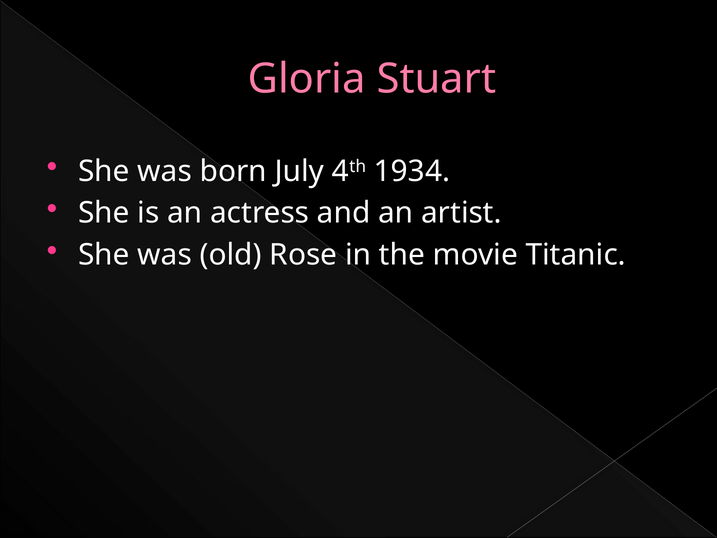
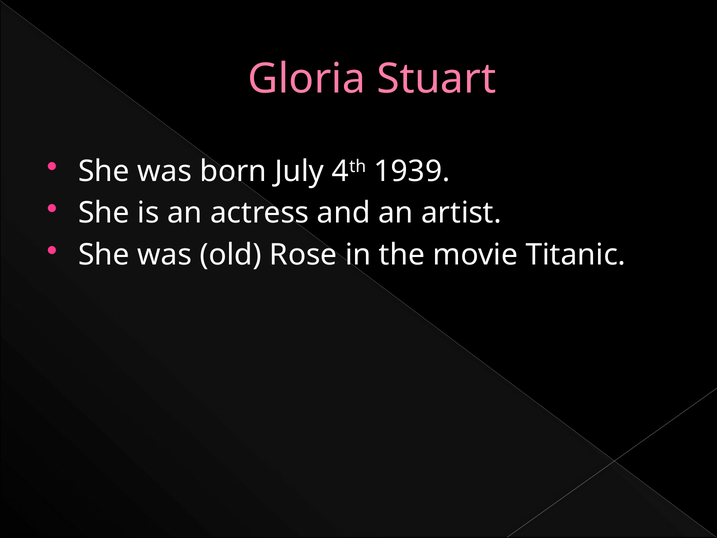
1934: 1934 -> 1939 (412, 171)
